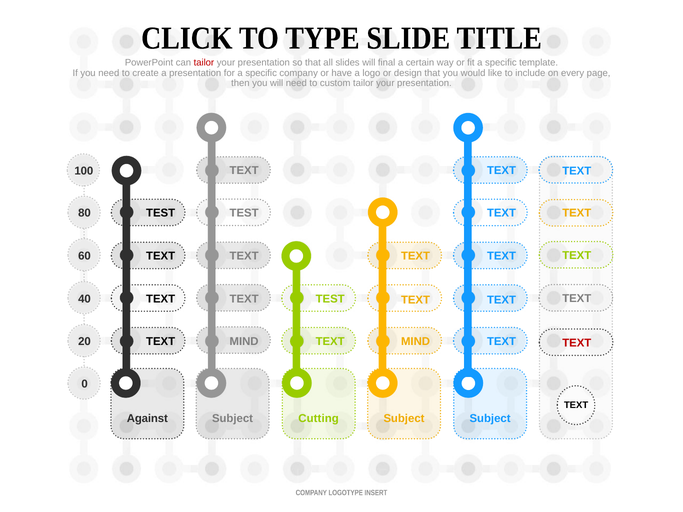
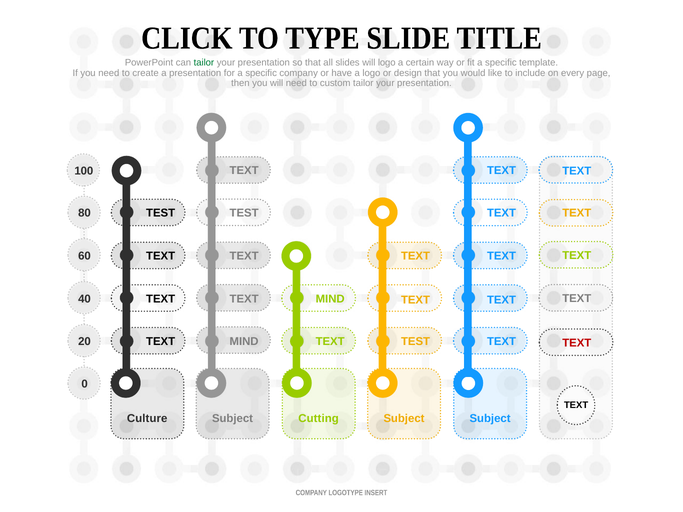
tailor colour: red -> green (204, 63)
will final: final -> logo (387, 63)
TEST: TEST -> MIND (330, 299)
MIND: MIND -> TEST (416, 342)
Against: Against -> Culture (147, 419)
